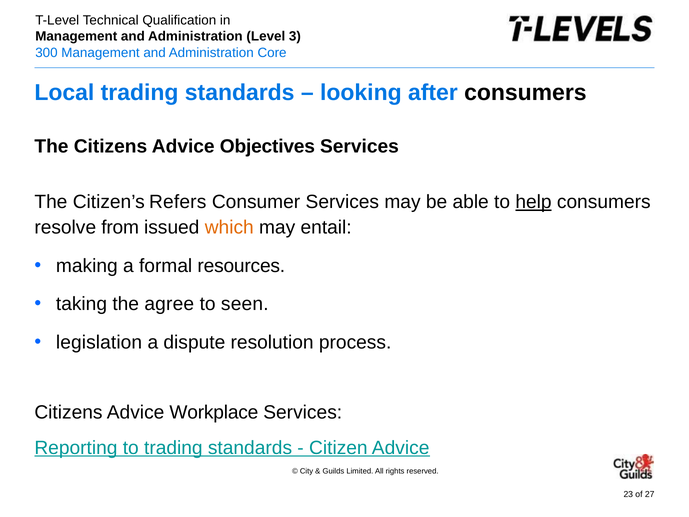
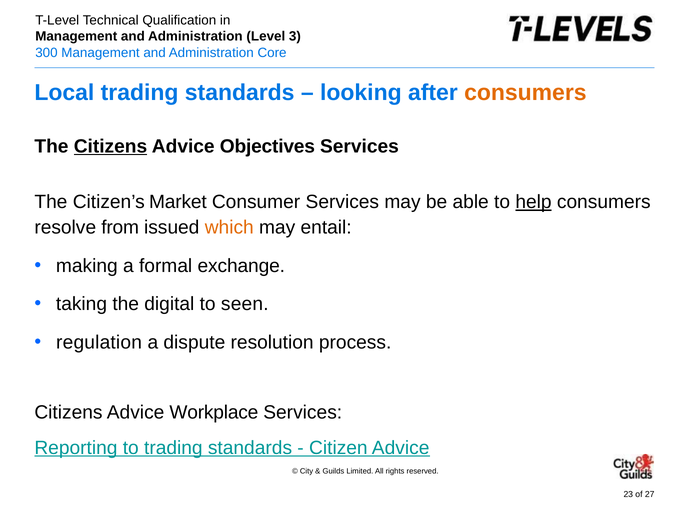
consumers colour: black -> orange (525, 92)
Citizens underline: none -> present (110, 146)
Refers: Refers -> Market (178, 202)
resources: resources -> exchange (241, 266)
agree: agree -> digital (169, 304)
legislation: legislation -> regulation (99, 342)
